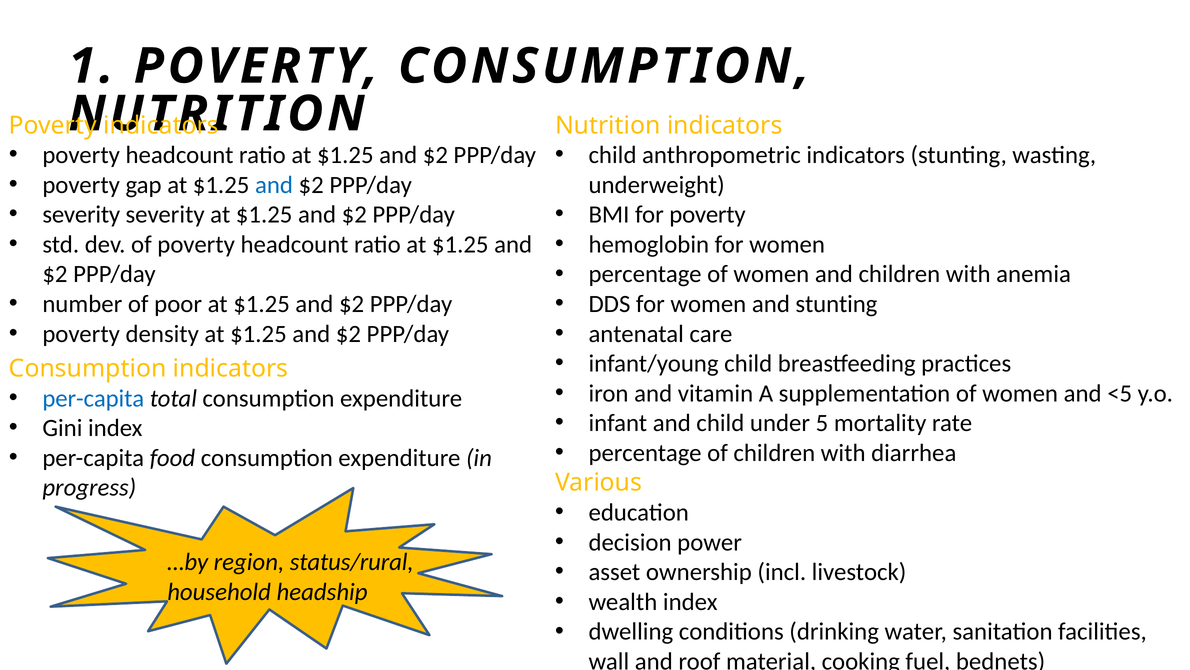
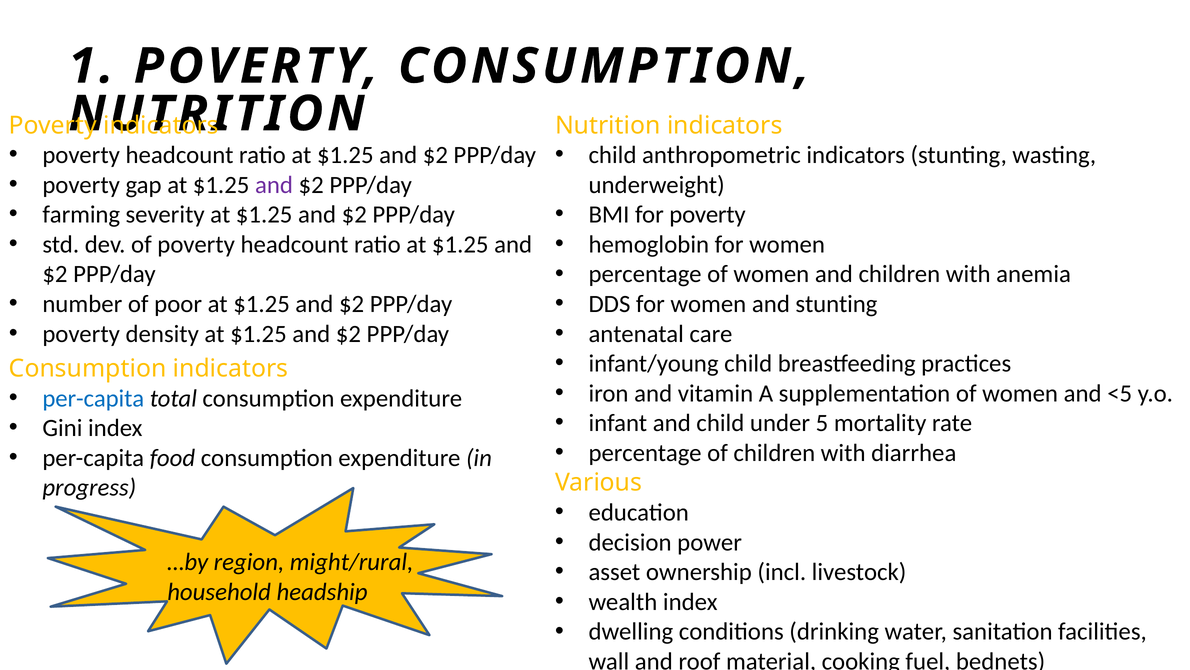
and colour: blue -> purple (274, 185)
severity: severity -> farming (81, 214)
status/rural: status/rural -> might/rural (352, 562)
